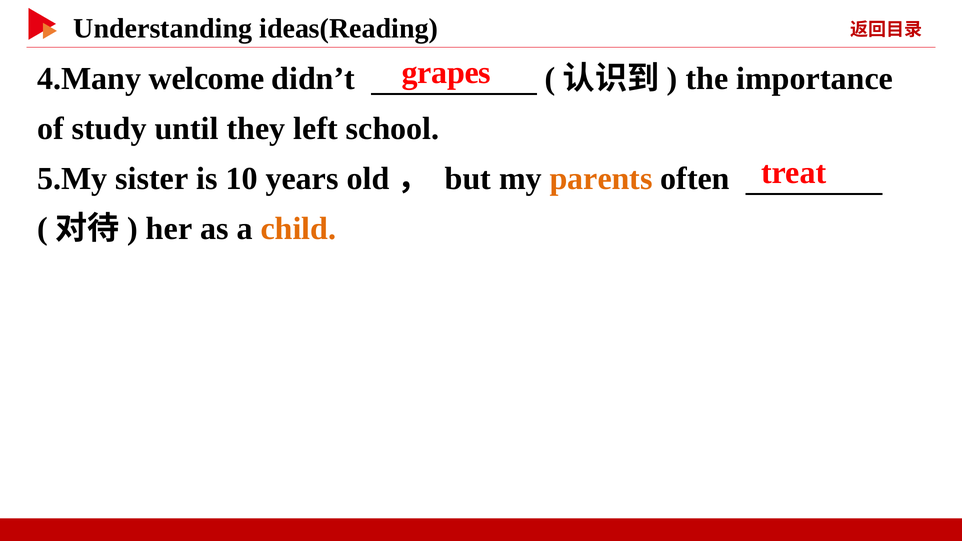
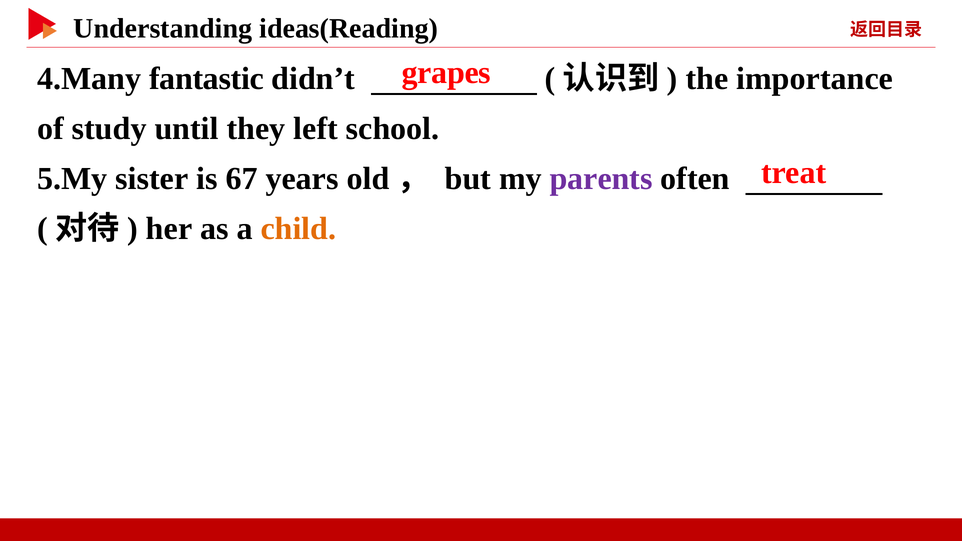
welcome: welcome -> fantastic (206, 79)
10: 10 -> 67 (242, 179)
parents colour: orange -> purple (601, 179)
